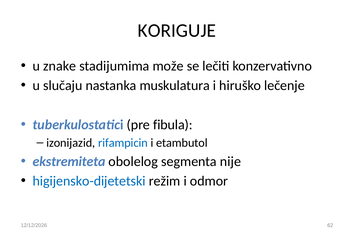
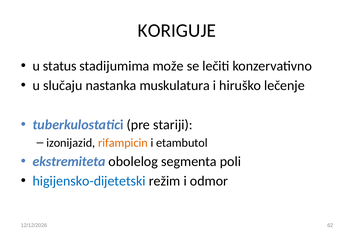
znake: znake -> status (60, 66)
fibula: fibula -> stariji (173, 125)
rifampicin colour: blue -> orange (123, 143)
nije: nije -> poli (230, 162)
